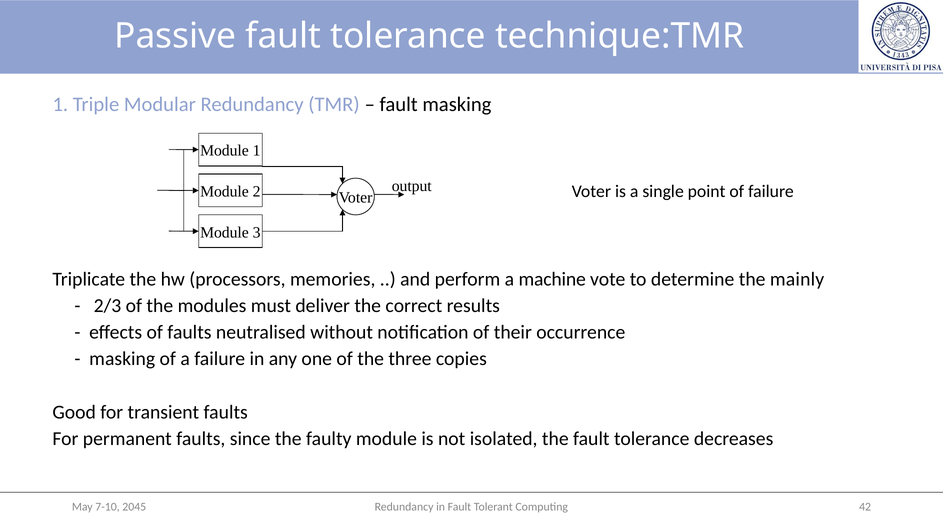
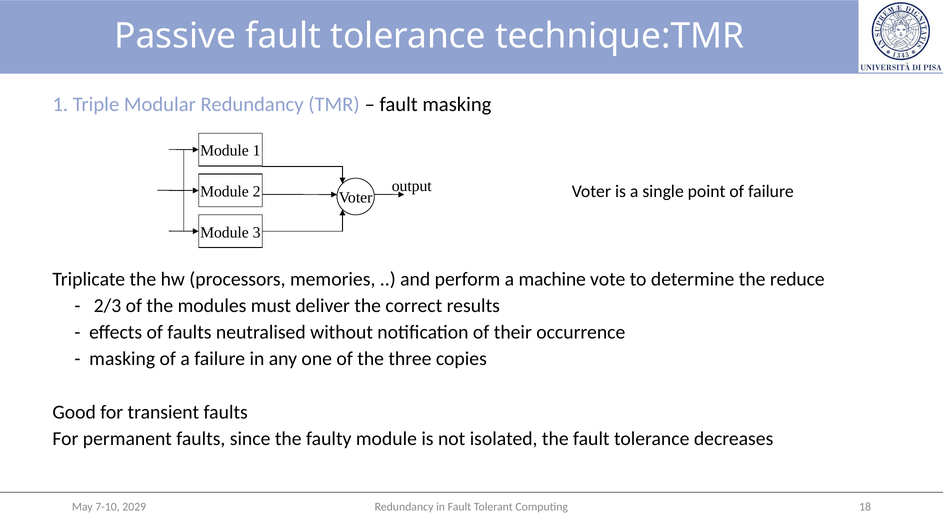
mainly: mainly -> reduce (797, 279)
42: 42 -> 18 (865, 506)
2045: 2045 -> 2029 (134, 507)
